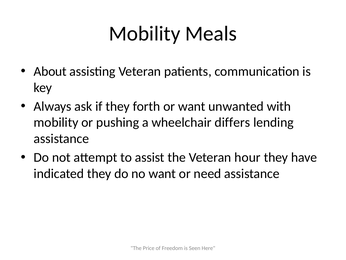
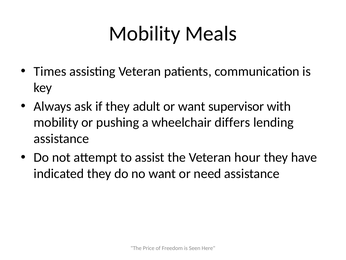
About: About -> Times (50, 71)
forth: forth -> adult (147, 106)
unwanted: unwanted -> supervisor (236, 106)
